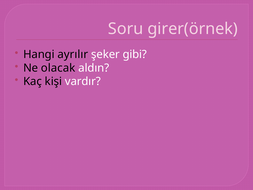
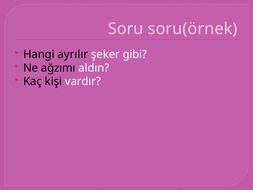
girer(örnek: girer(örnek -> soru(örnek (193, 29)
olacak: olacak -> ağzımı (58, 68)
